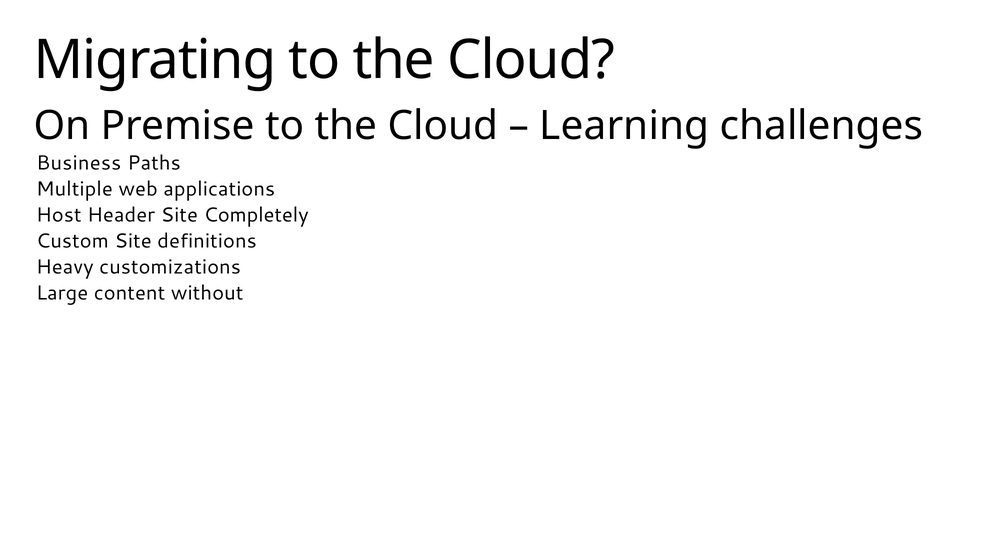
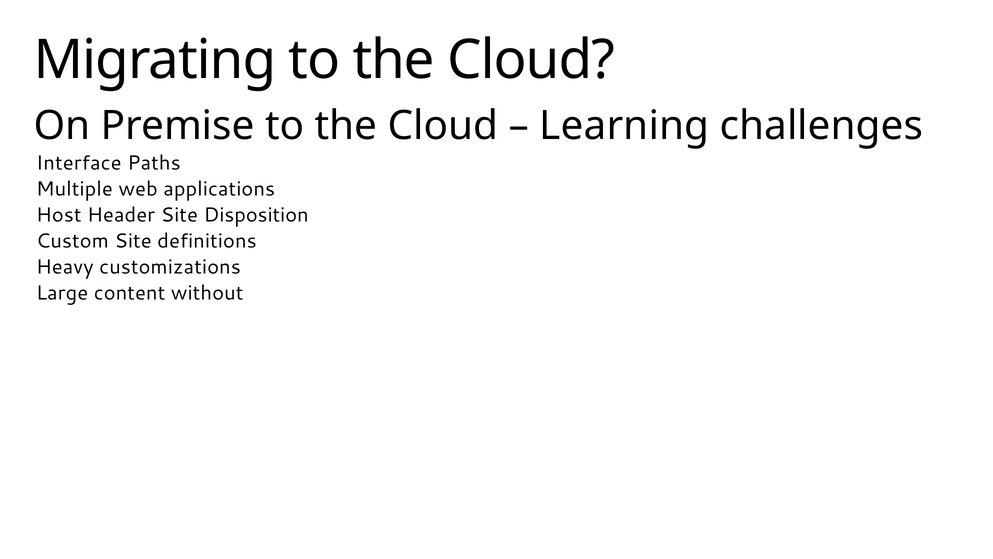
Business: Business -> Interface (79, 163)
Completely: Completely -> Disposition (256, 215)
